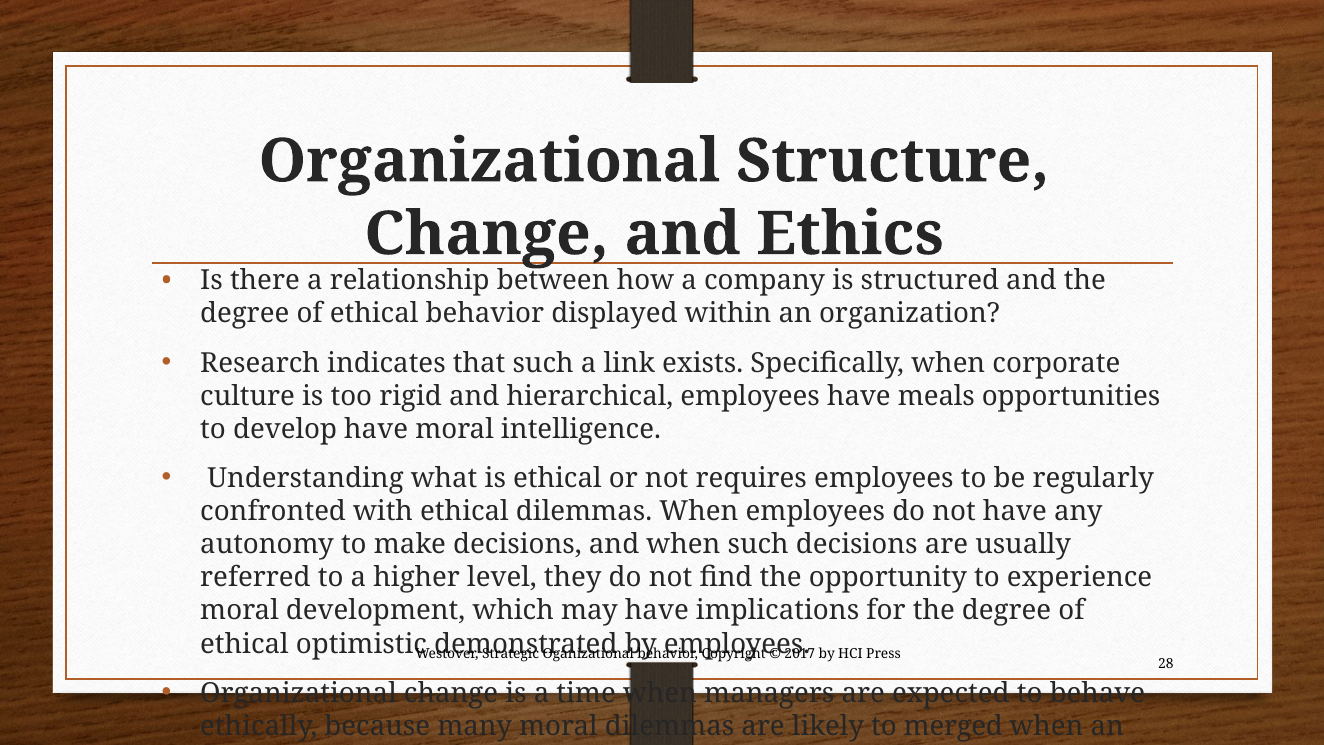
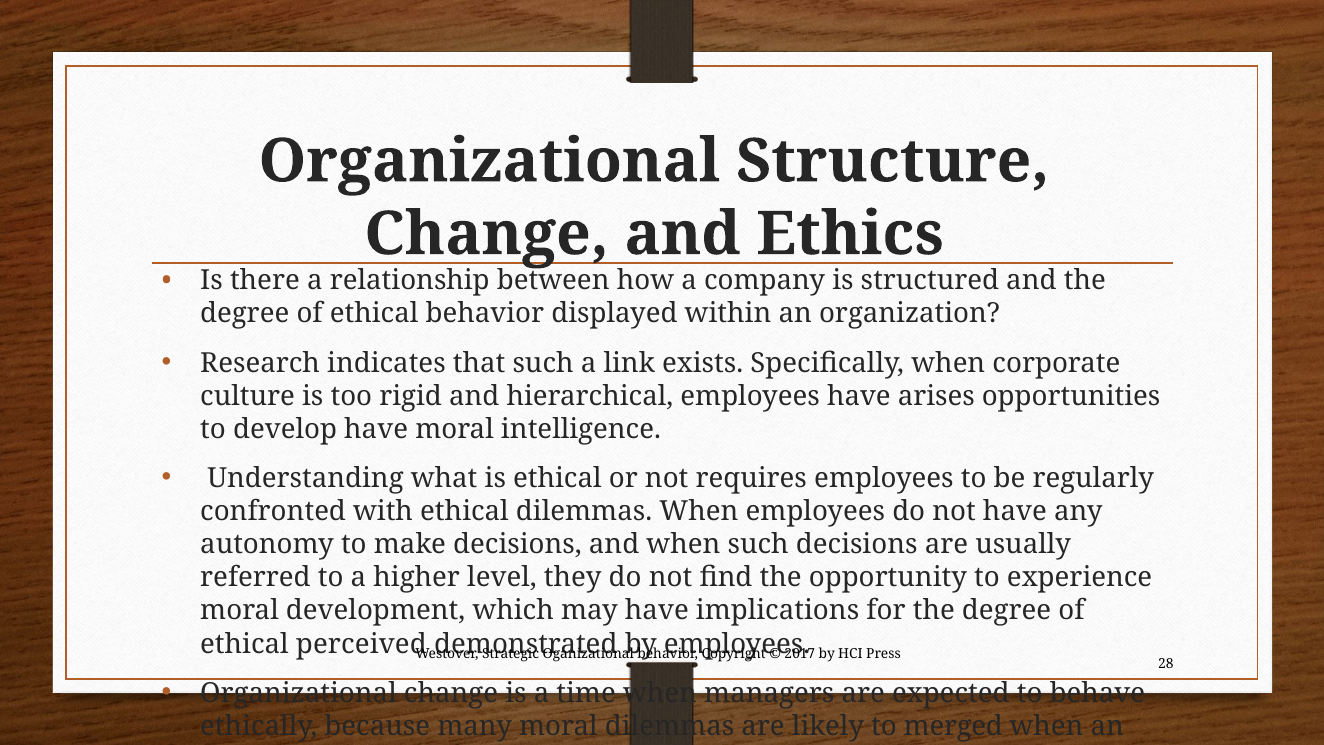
meals: meals -> arises (936, 396)
optimistic: optimistic -> perceived (361, 644)
